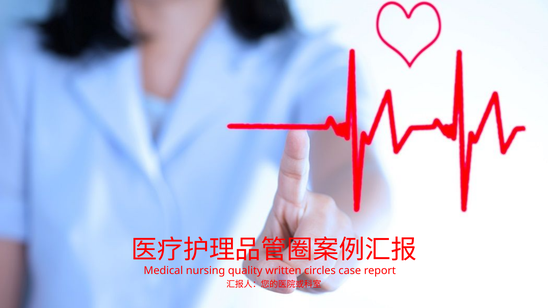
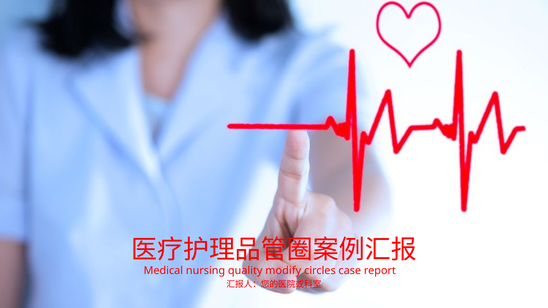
written: written -> modify (283, 271)
